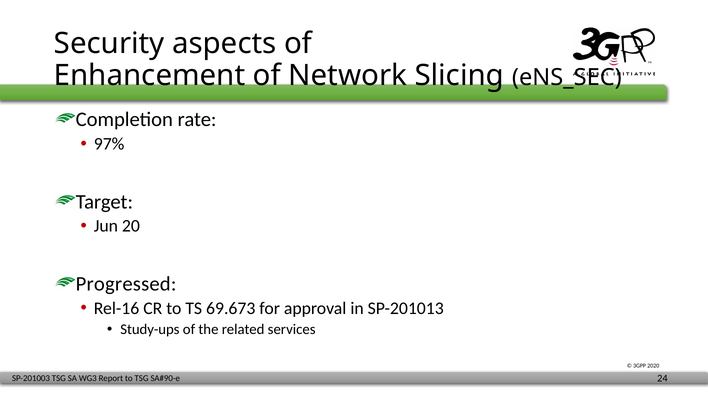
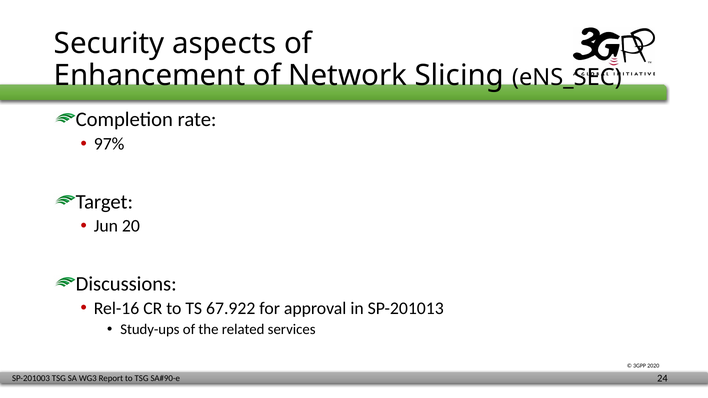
Progressed: Progressed -> Discussions (126, 284)
69.673: 69.673 -> 67.922 (231, 308)
